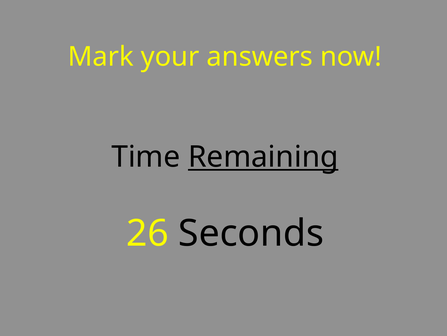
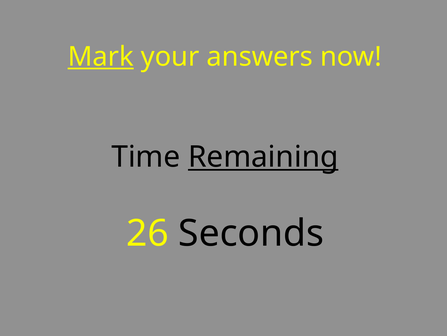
Mark underline: none -> present (101, 57)
